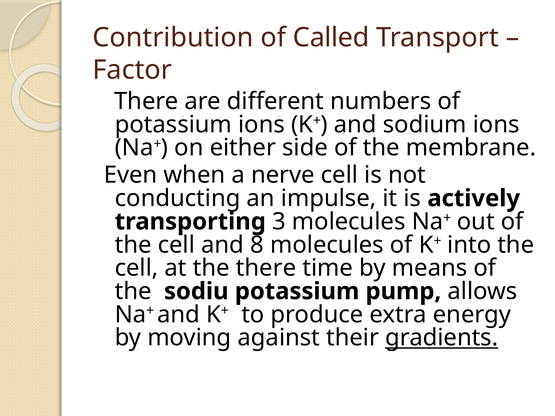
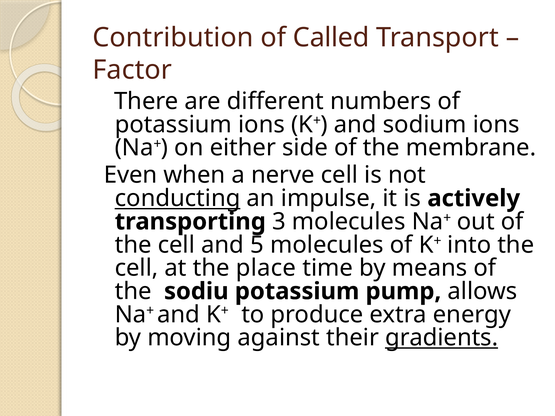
conducting underline: none -> present (178, 198)
8: 8 -> 5 (257, 245)
the there: there -> place (266, 268)
